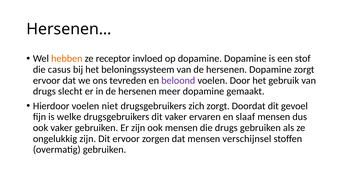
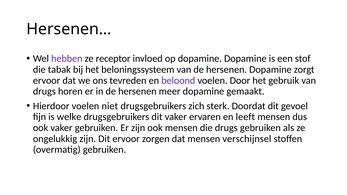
hebben colour: orange -> purple (67, 59)
casus: casus -> tabak (59, 70)
slecht: slecht -> horen (70, 91)
zich zorgt: zorgt -> sterk (218, 106)
slaaf: slaaf -> leeft (245, 117)
